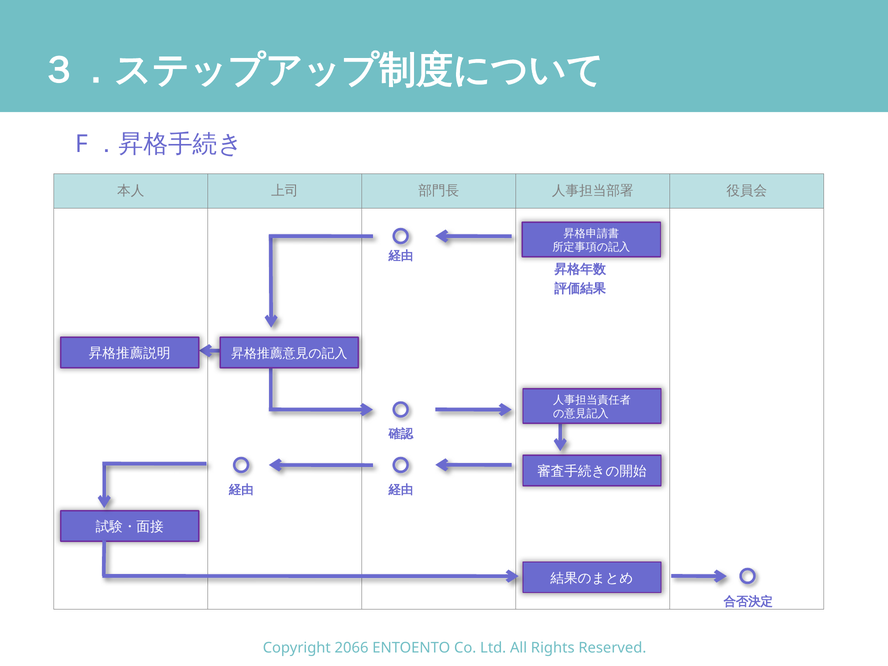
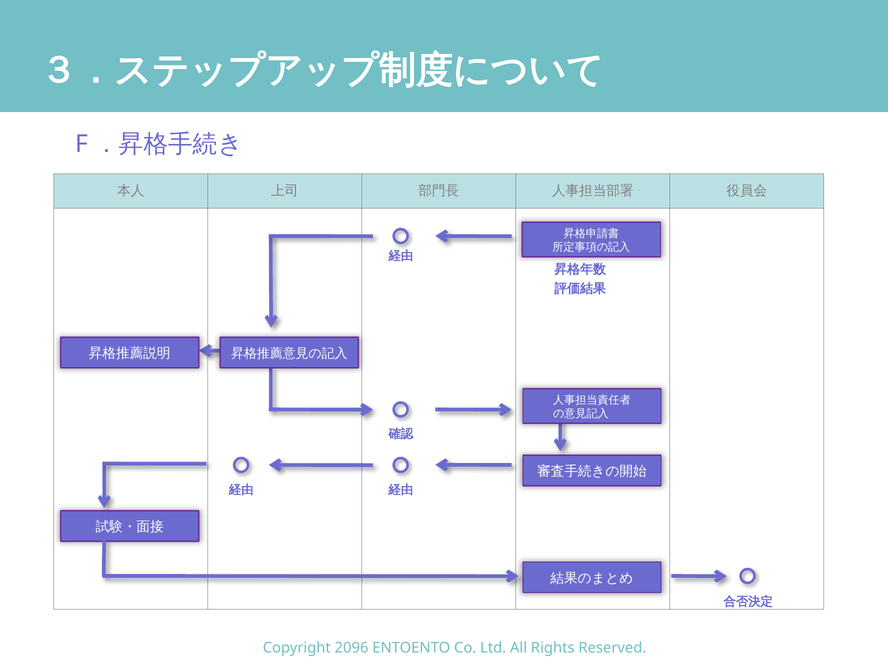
2066: 2066 -> 2096 (352, 648)
